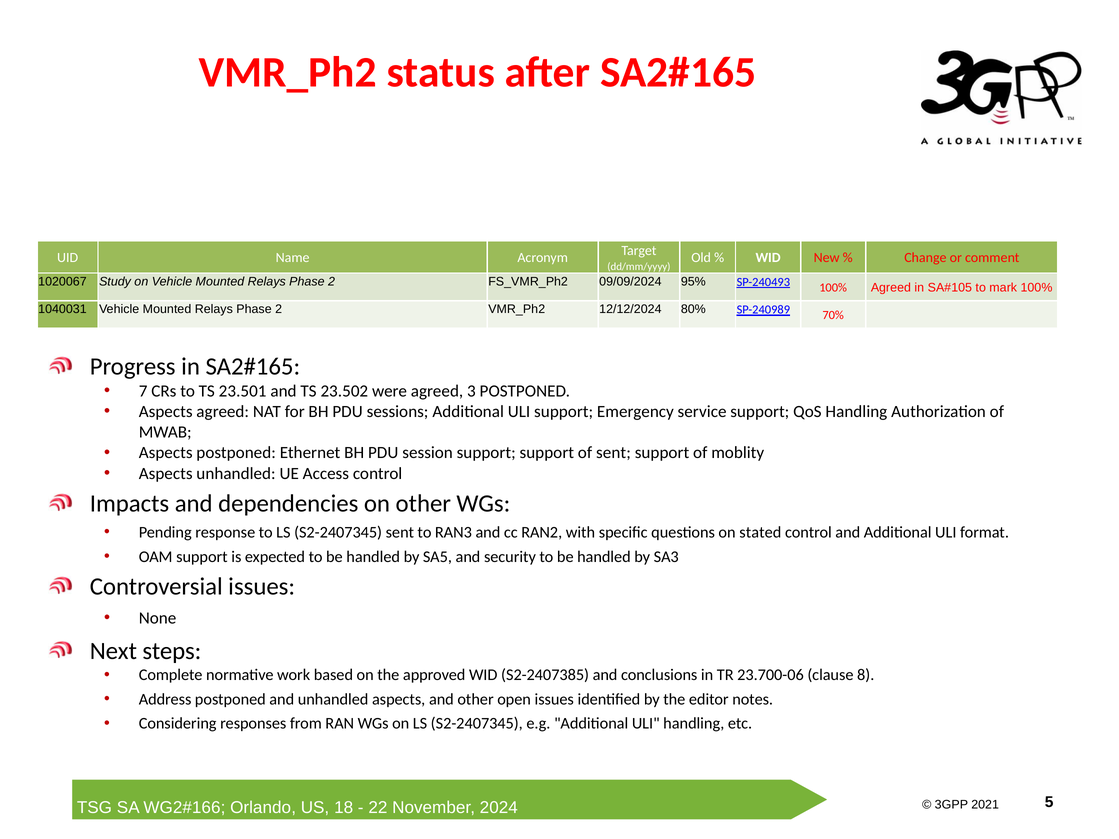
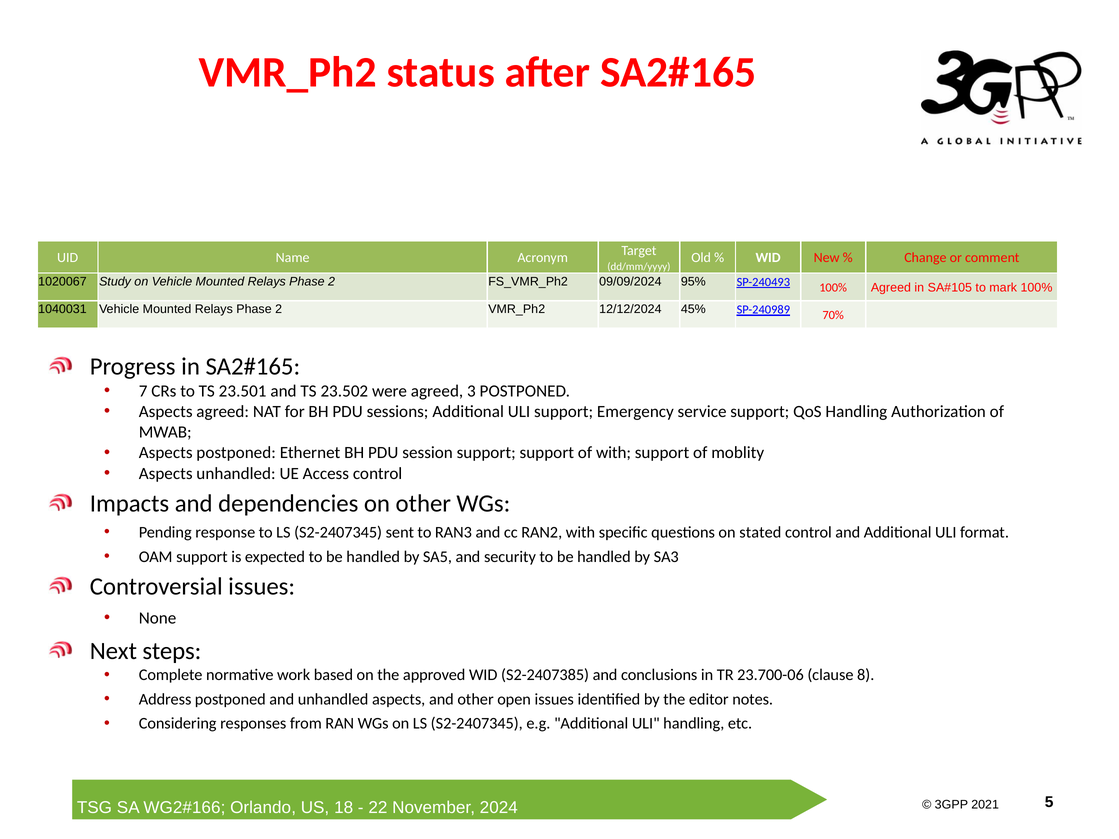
80%: 80% -> 45% (693, 309)
of sent: sent -> with (614, 453)
